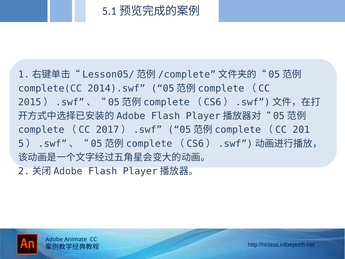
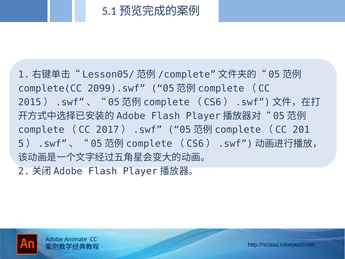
2014).swf: 2014).swf -> 2099).swf (116, 88)
